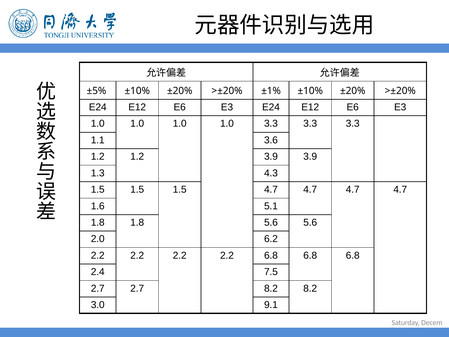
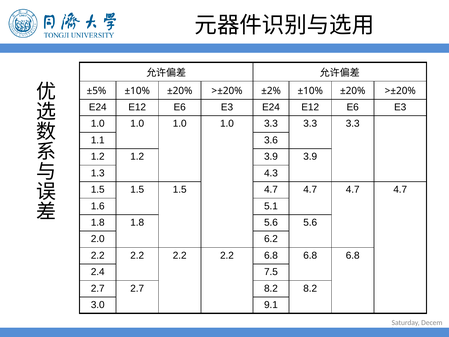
±1%: ±1% -> ±2% (271, 91)
